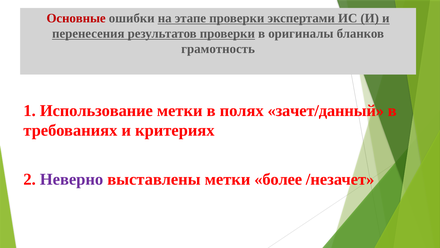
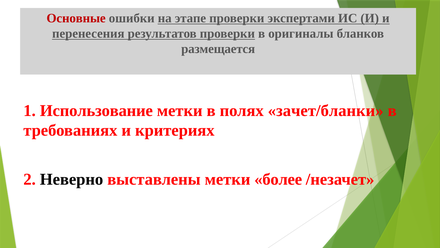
грамотность: грамотность -> размещается (218, 49)
зачет/данный: зачет/данный -> зачет/бланки (326, 110)
Неверно colour: purple -> black (72, 179)
